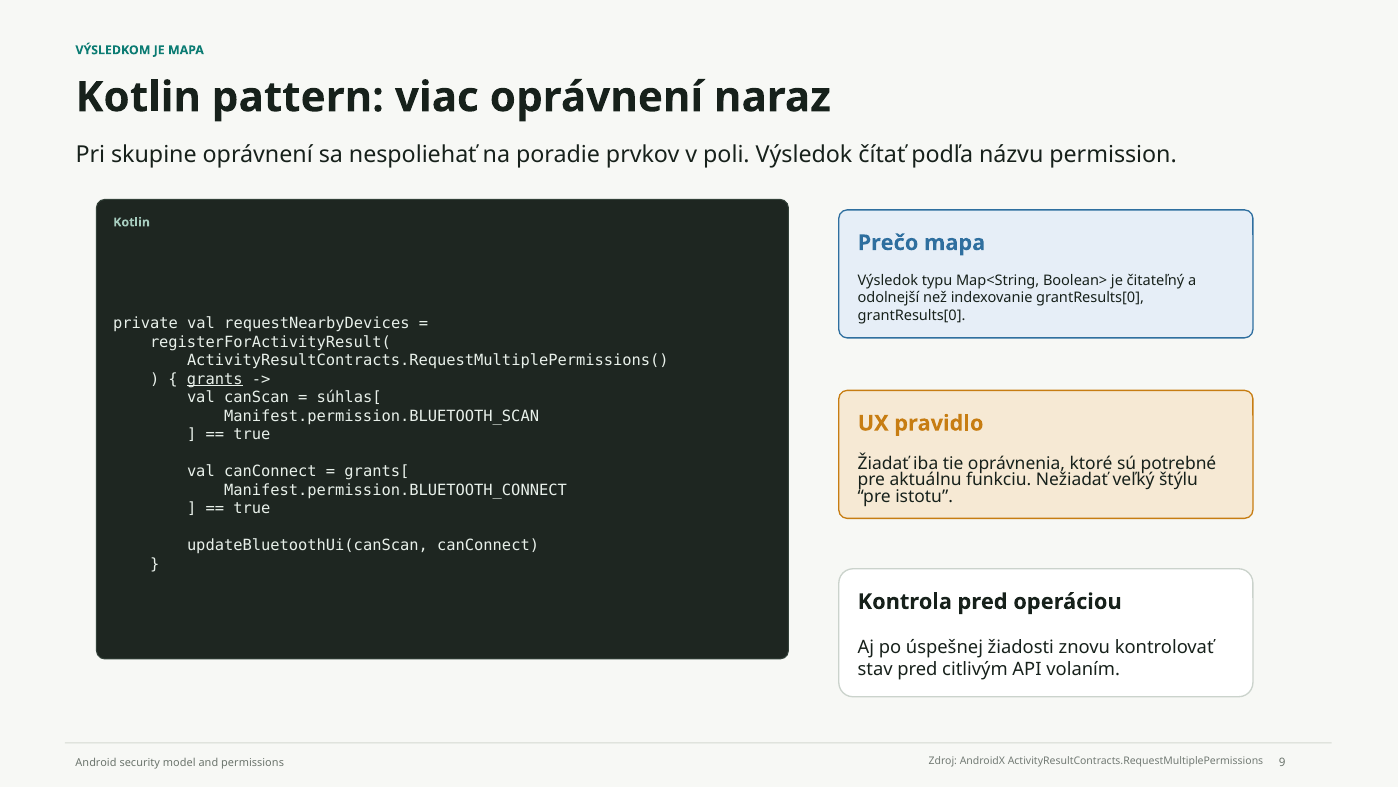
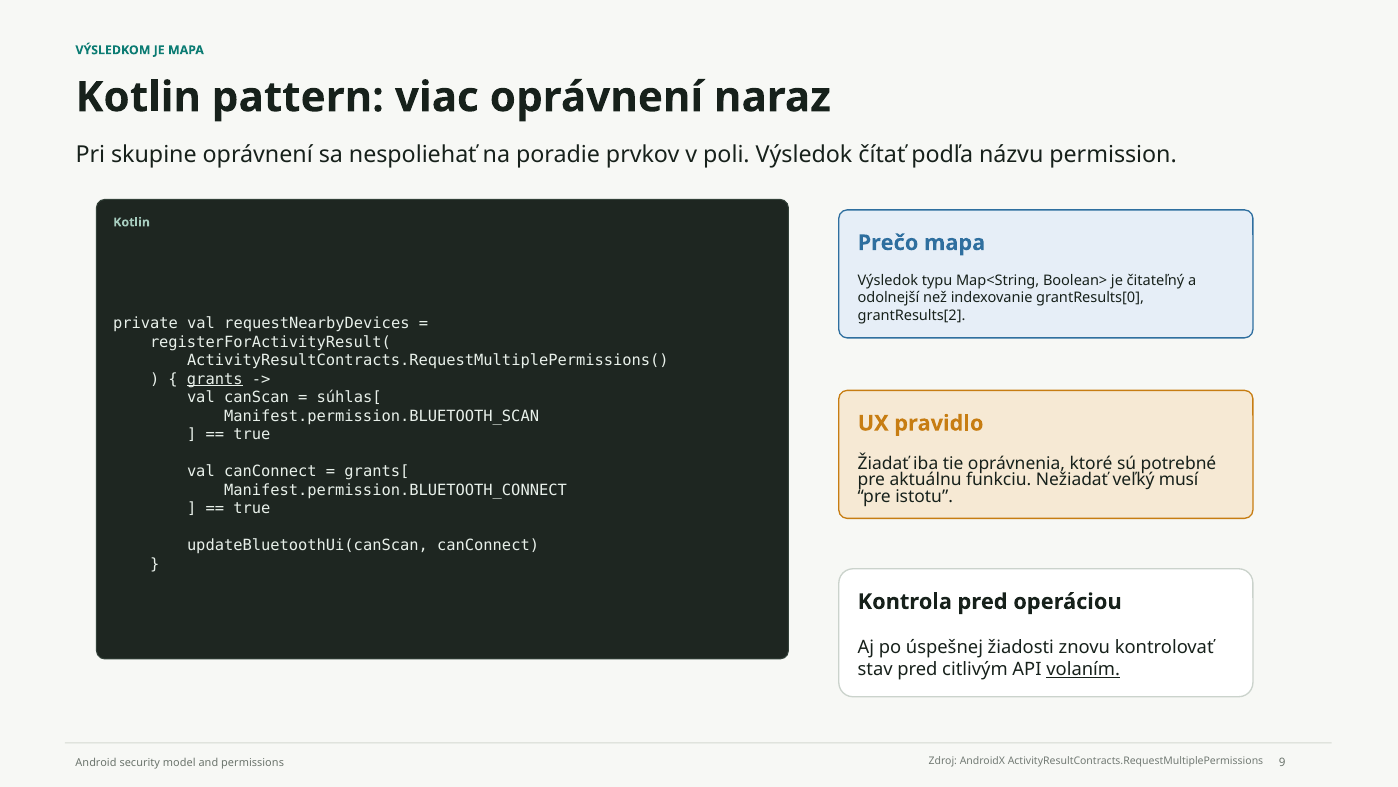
grantResults[0: grantResults[0 -> grantResults[2 (912, 315)
štýlu: štýlu -> musí (1179, 480)
volaním underline: none -> present (1083, 669)
